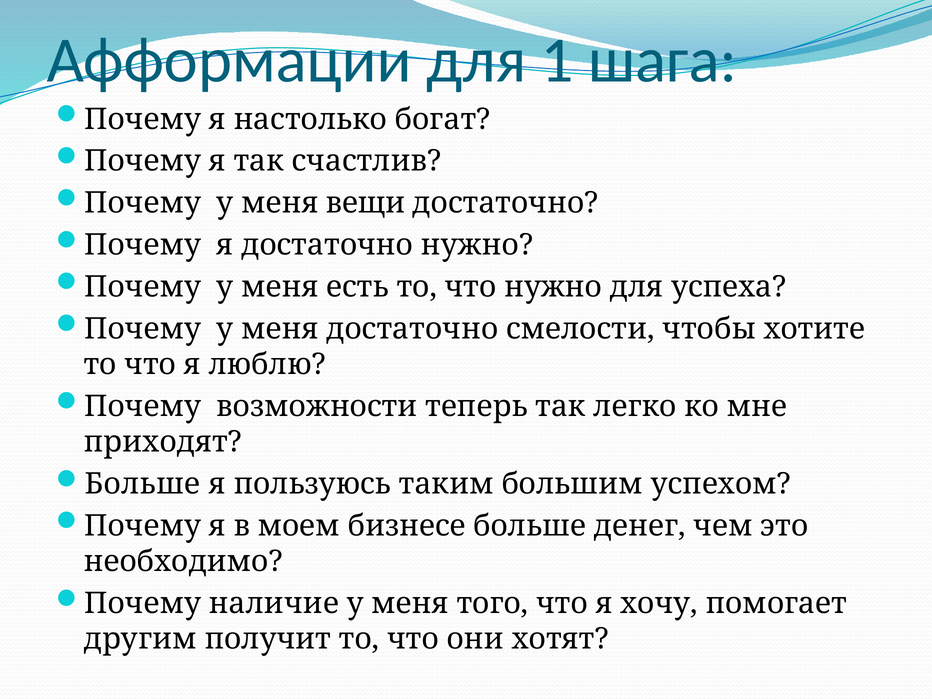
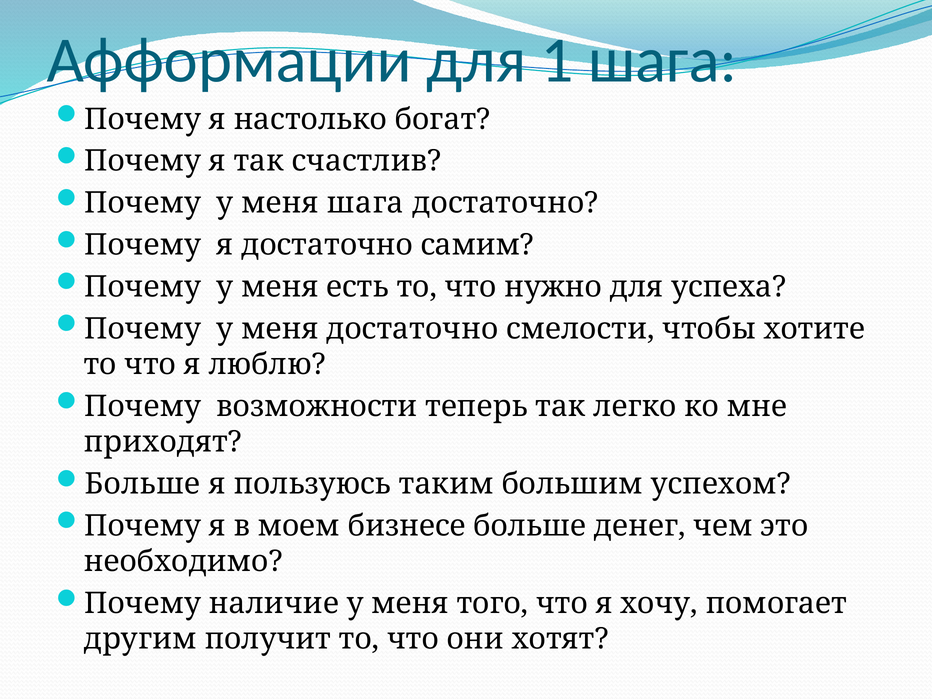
меня вещи: вещи -> шага (365, 203)
достаточно нужно: нужно -> самим (477, 245)
